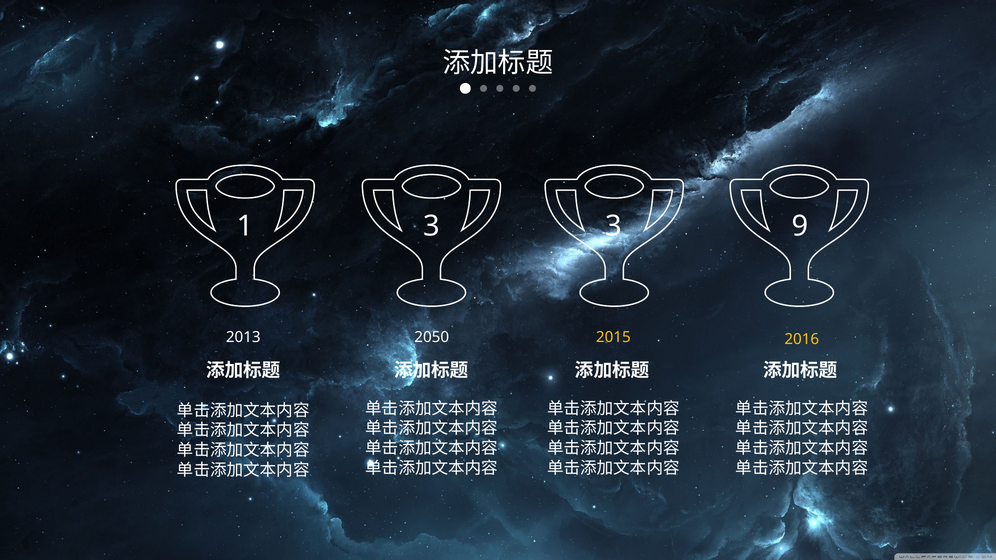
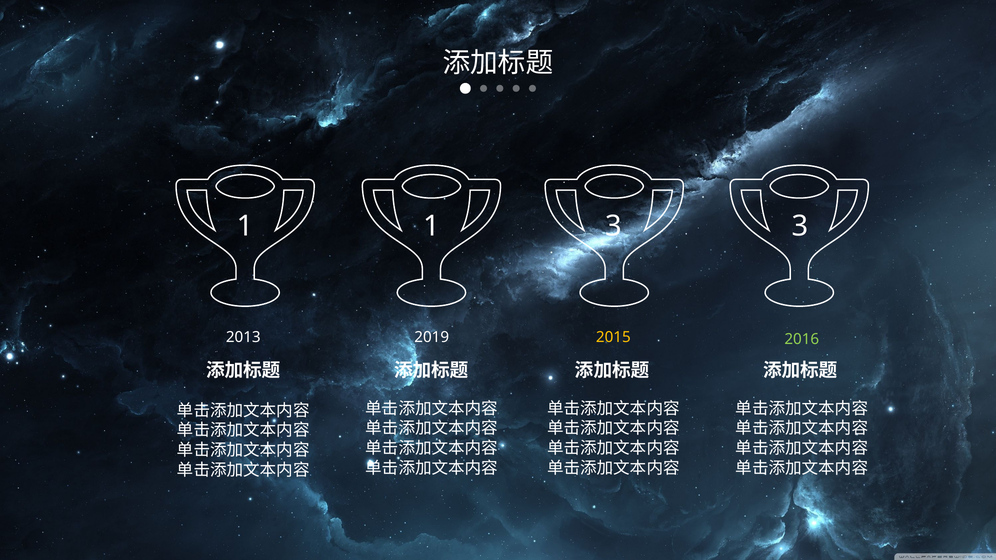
1 3: 3 -> 1 (432, 226)
3 9: 9 -> 3 (800, 226)
2050: 2050 -> 2019 (432, 338)
2016 colour: yellow -> light green (802, 339)
